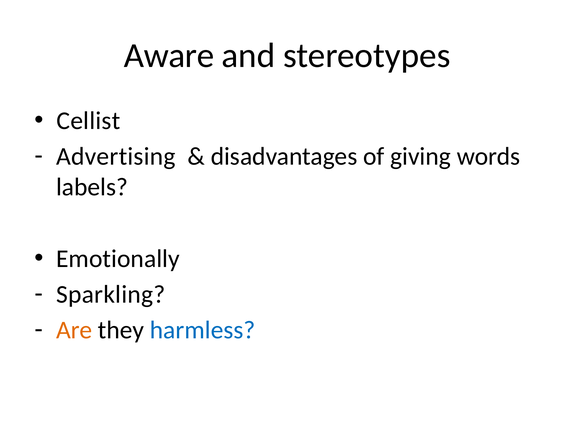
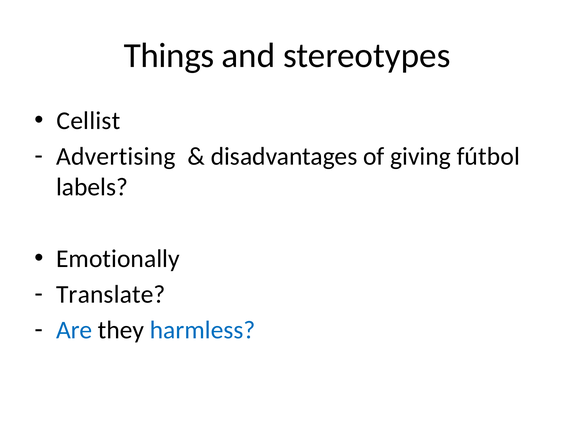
Aware: Aware -> Things (169, 56)
words: words -> fútbol (488, 156)
Sparkling: Sparkling -> Translate (111, 295)
Are colour: orange -> blue (74, 330)
